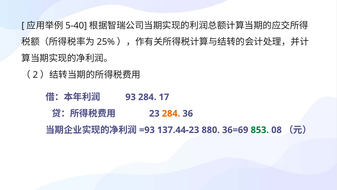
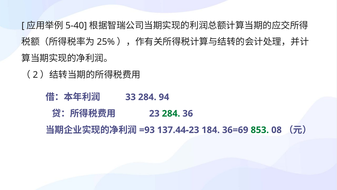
93: 93 -> 33 (131, 97)
17: 17 -> 94 (164, 97)
284 colour: orange -> green (171, 113)
880: 880 -> 184 (211, 130)
